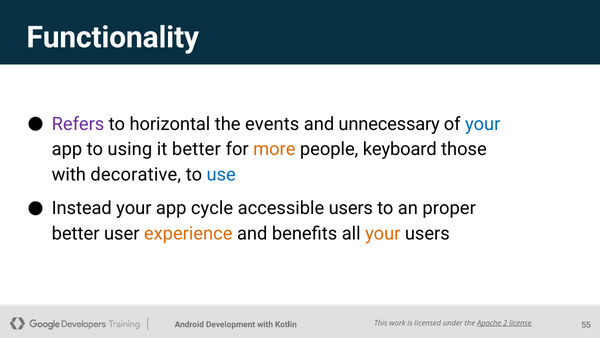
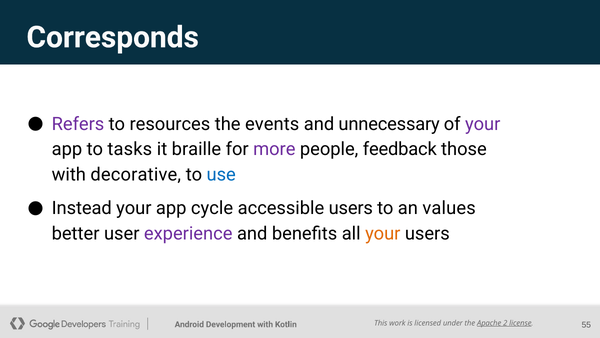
Functionality: Functionality -> Corresponds (113, 37)
horizontal: horizontal -> resources (170, 124)
your colour: blue -> purple (483, 124)
using: using -> tasks (130, 149)
it better: better -> braille (196, 149)
more colour: orange -> purple (274, 149)
keyboard: keyboard -> feedback (400, 149)
proper: proper -> values (449, 208)
experience colour: orange -> purple (188, 233)
